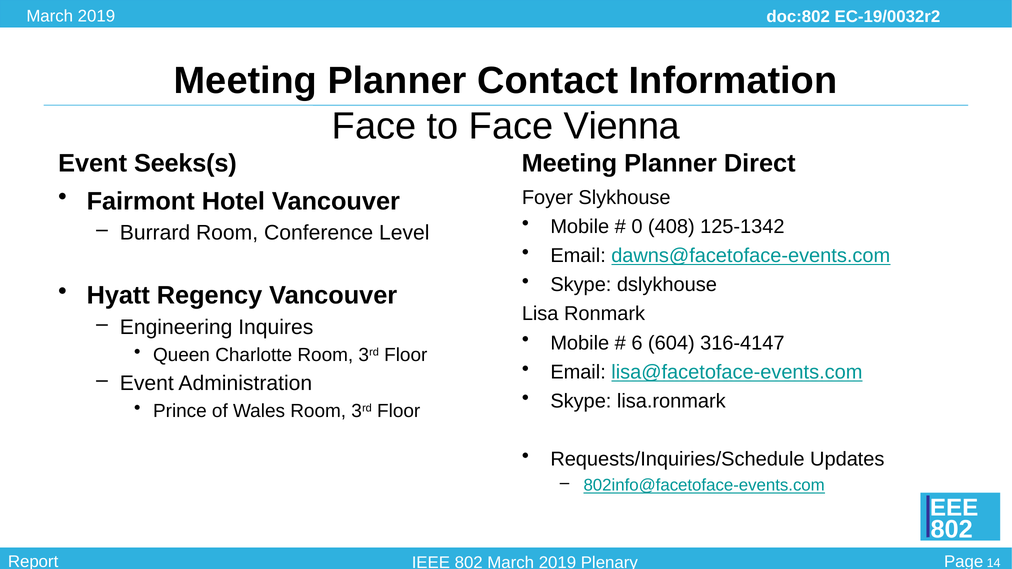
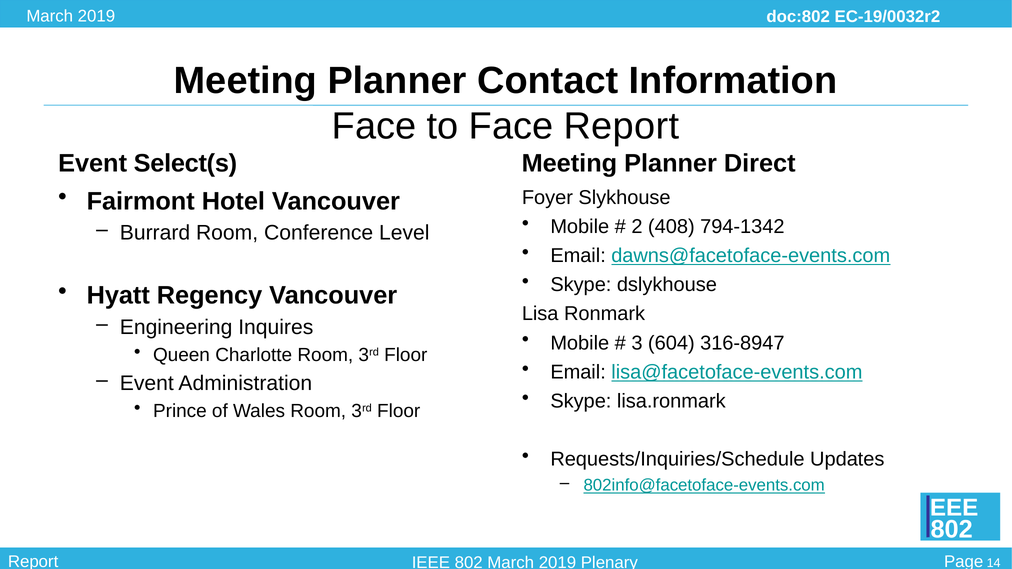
Face Vienna: Vienna -> Report (622, 126)
Seeks(s: Seeks(s -> Select(s (185, 163)
0: 0 -> 2 (637, 227)
125-1342: 125-1342 -> 794-1342 (742, 227)
6: 6 -> 3 (637, 343)
316-4147: 316-4147 -> 316-8947 (742, 343)
